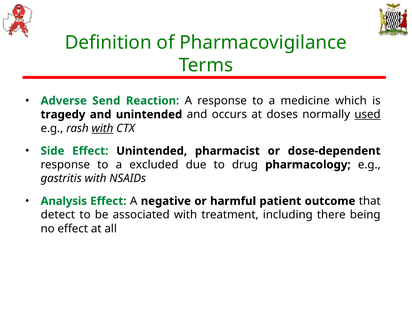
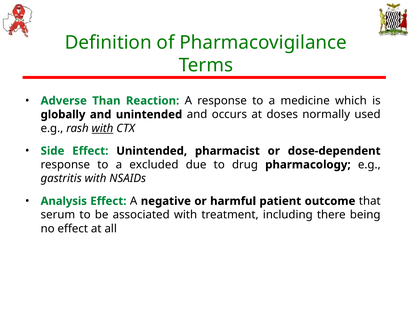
Send: Send -> Than (106, 101)
tragedy: tragedy -> globally (63, 115)
used underline: present -> none (368, 115)
detect: detect -> serum (58, 215)
